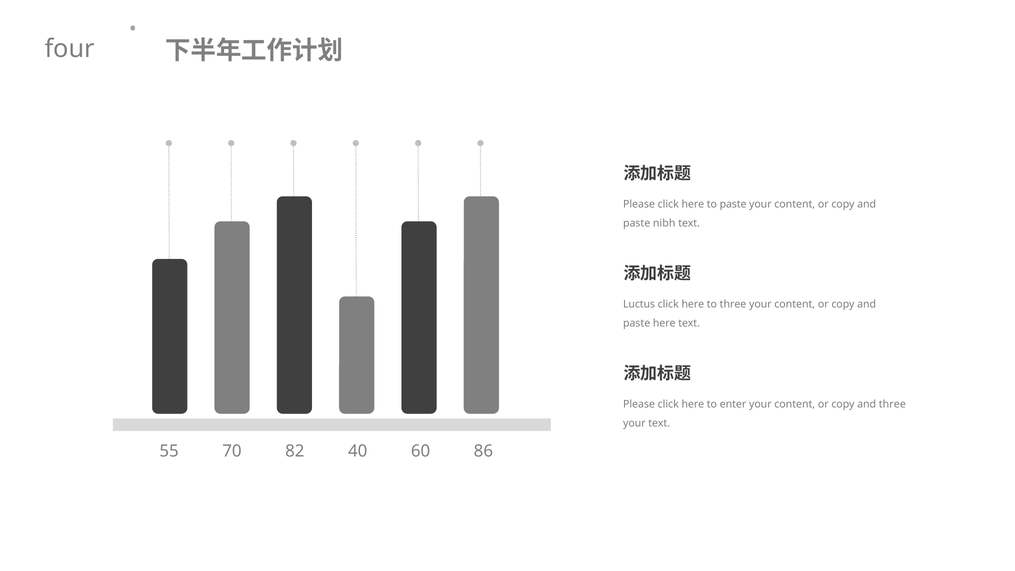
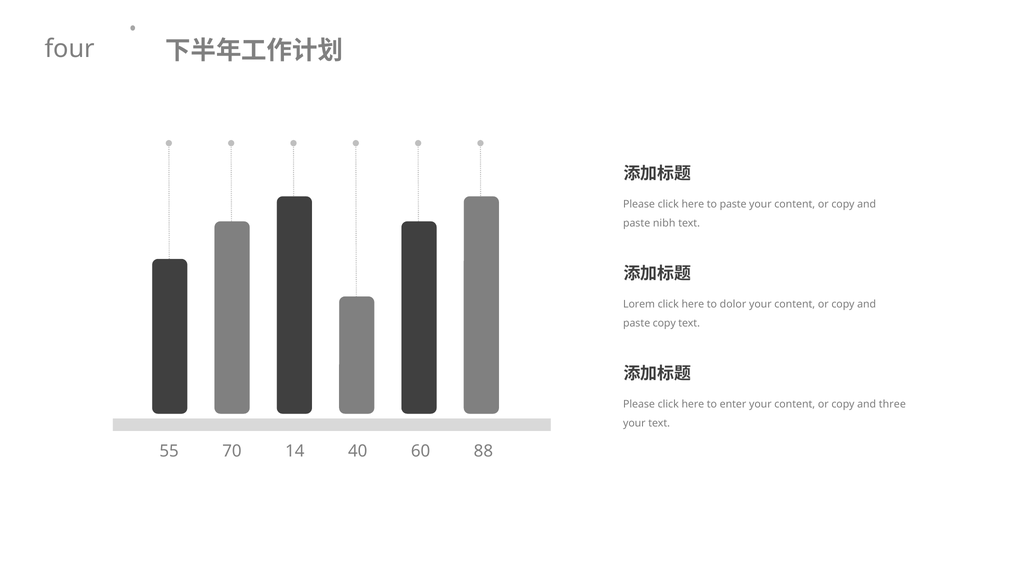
Luctus: Luctus -> Lorem (639, 304)
to three: three -> dolor (733, 304)
paste here: here -> copy (664, 323)
82: 82 -> 14 (295, 451)
86: 86 -> 88 (483, 451)
